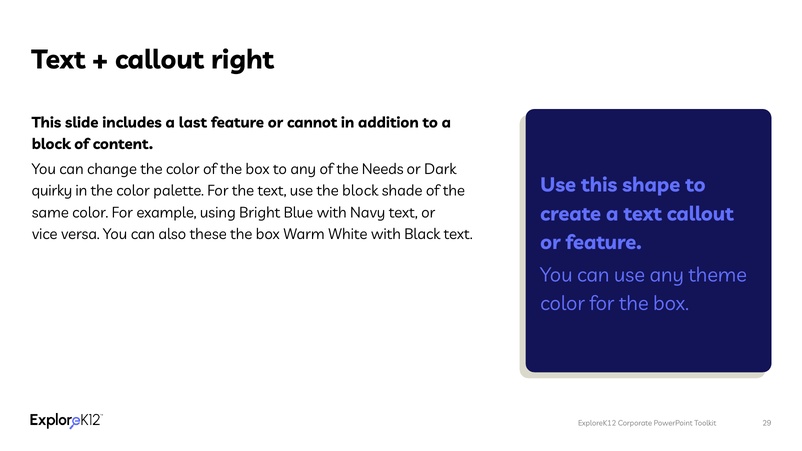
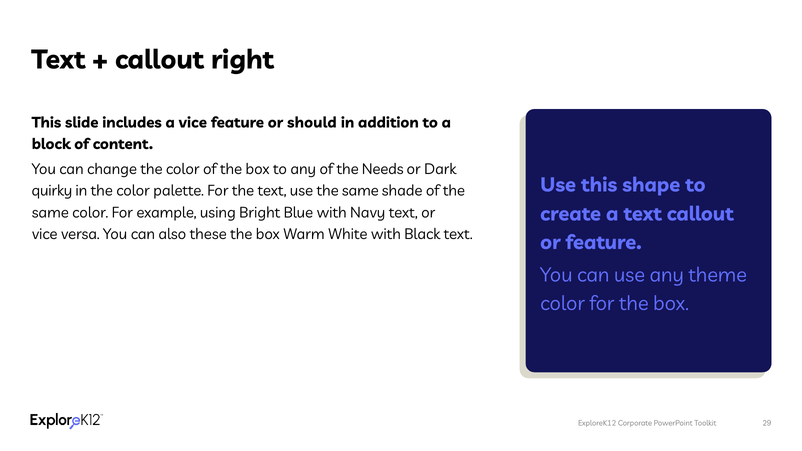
a last: last -> vice (193, 123)
cannot: cannot -> should (312, 123)
use the block: block -> same (360, 191)
